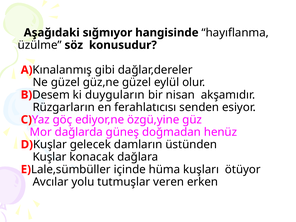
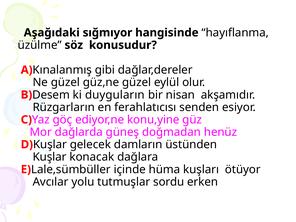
özgü,yine: özgü,yine -> konu,yine (153, 120)
veren: veren -> sordu (169, 182)
